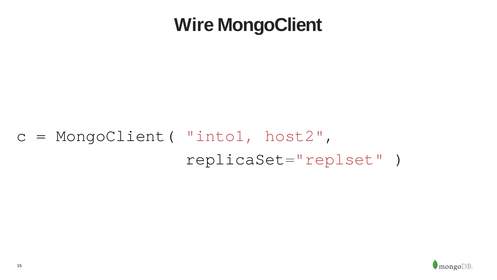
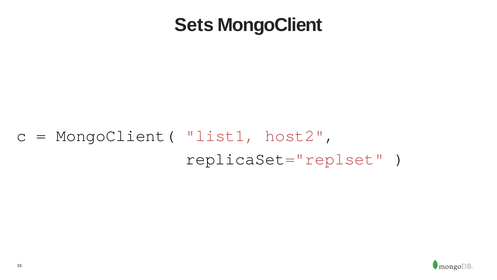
Wire: Wire -> Sets (194, 25)
into1: into1 -> list1 (220, 135)
